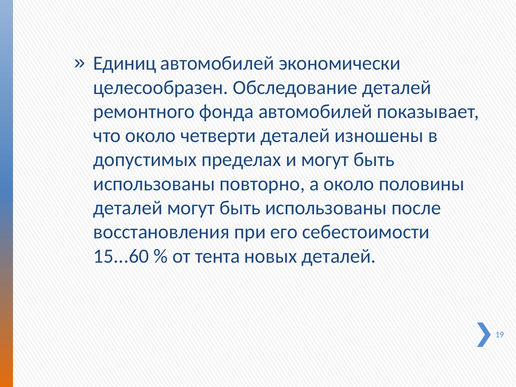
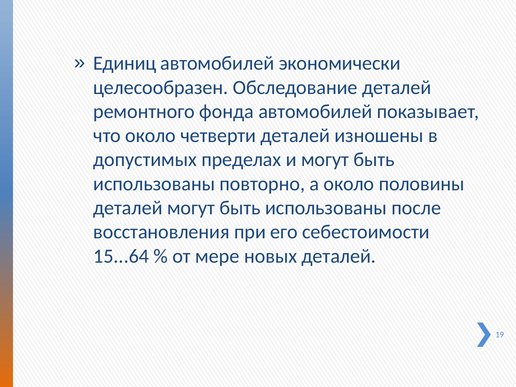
15...60: 15...60 -> 15...64 (121, 256)
тента: тента -> мере (217, 256)
